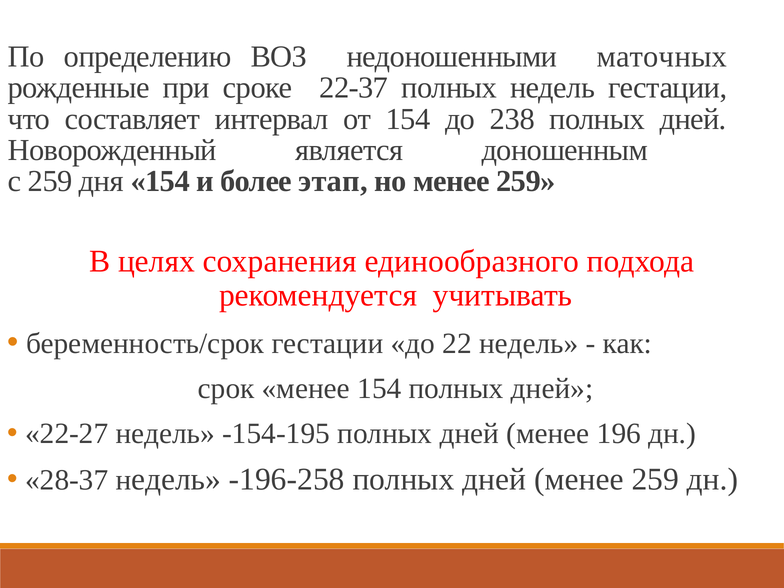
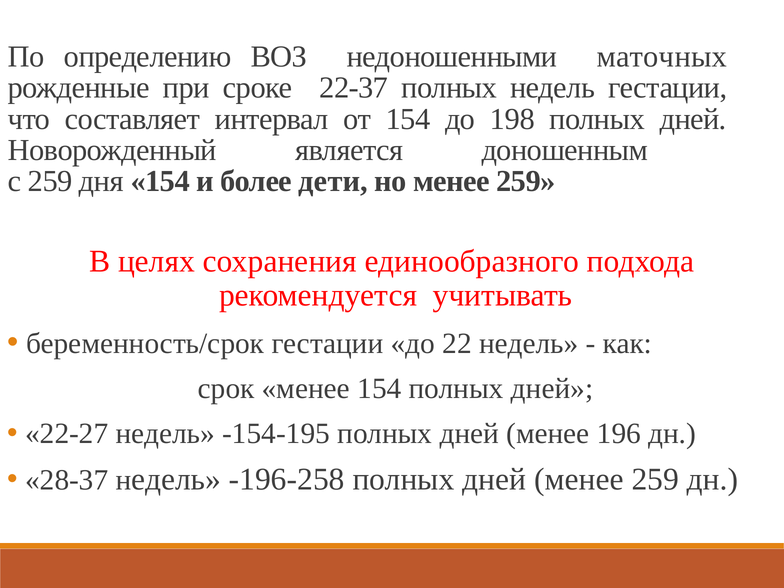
238: 238 -> 198 (512, 119)
этап: этап -> дети (333, 181)
